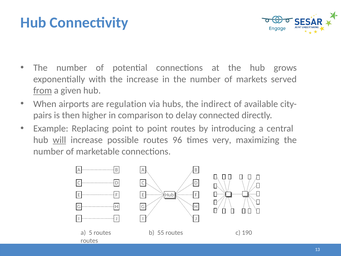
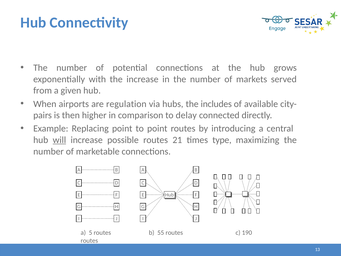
from underline: present -> none (43, 91)
indirect: indirect -> includes (216, 104)
96: 96 -> 21 (177, 140)
very: very -> type (222, 140)
